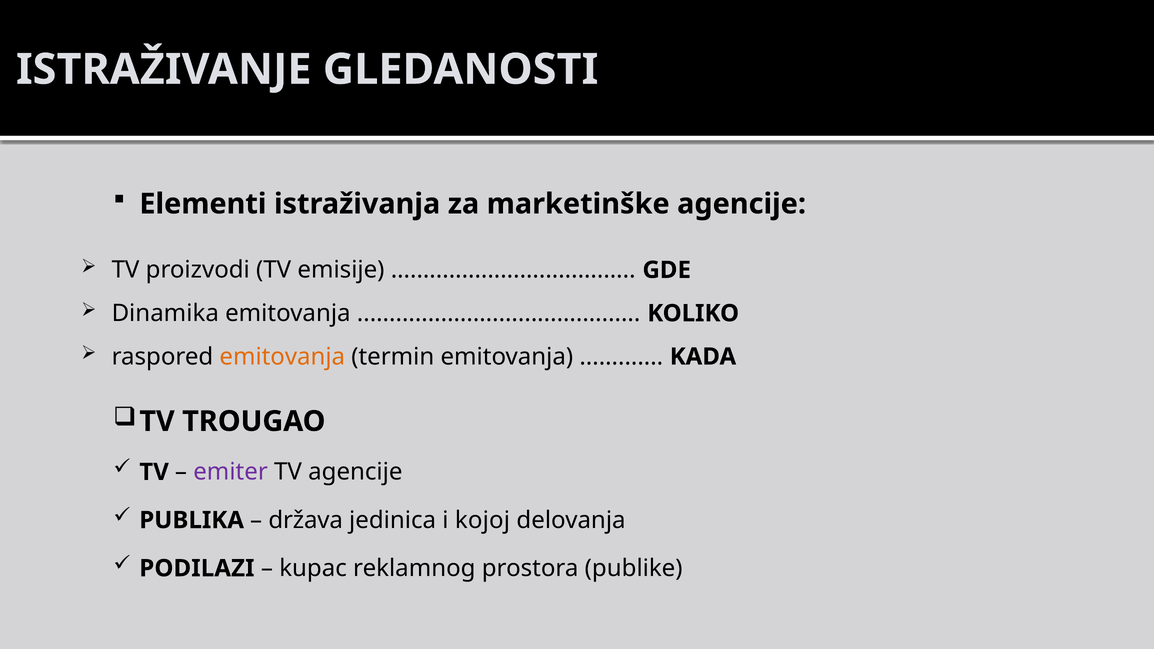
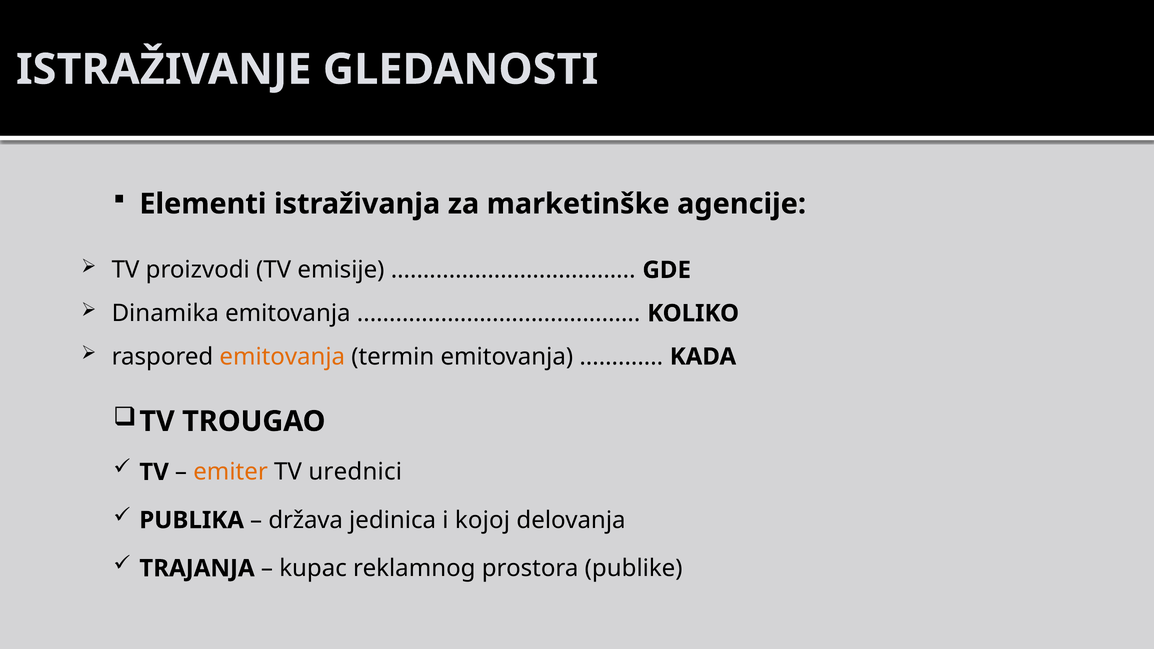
emiter colour: purple -> orange (231, 472)
TV agencije: agencije -> urednici (355, 472)
PODILAZI: PODILAZI -> TRAJANJA (197, 568)
